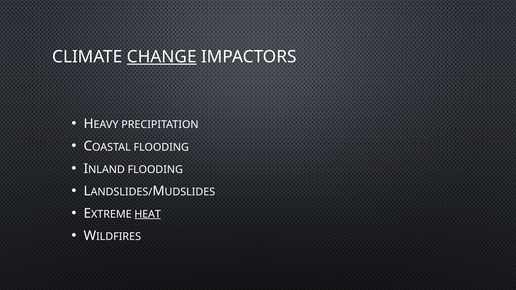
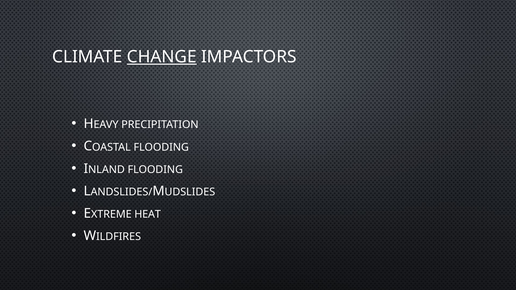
HEAT underline: present -> none (148, 214)
